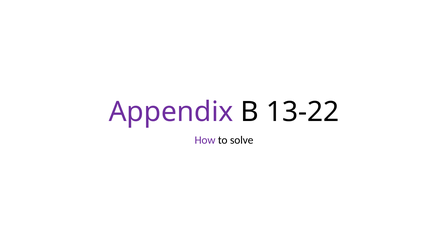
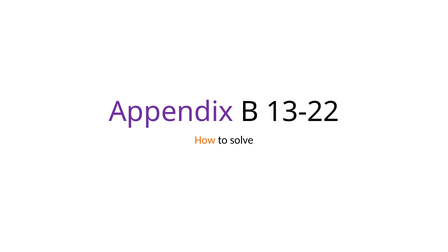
How colour: purple -> orange (205, 140)
